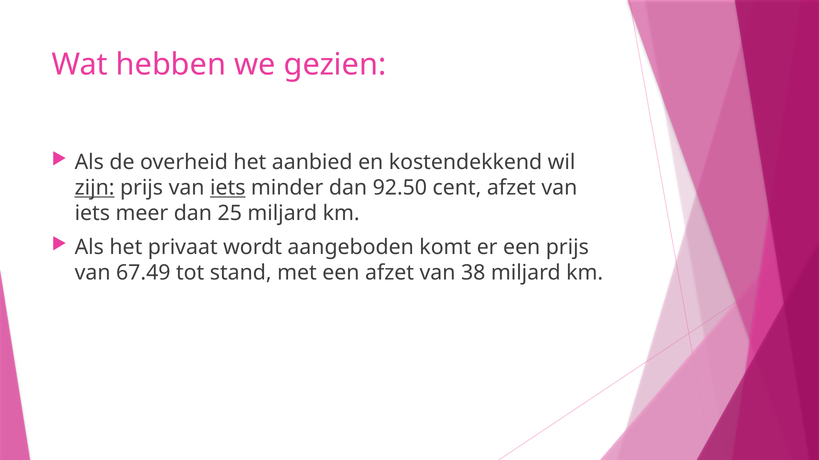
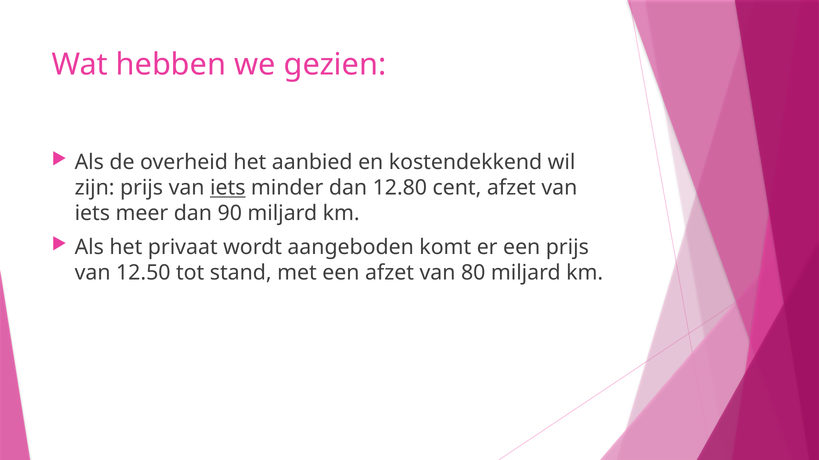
zijn underline: present -> none (95, 188)
92.50: 92.50 -> 12.80 (400, 188)
25: 25 -> 90 (230, 214)
67.49: 67.49 -> 12.50 (143, 273)
38: 38 -> 80 (473, 273)
